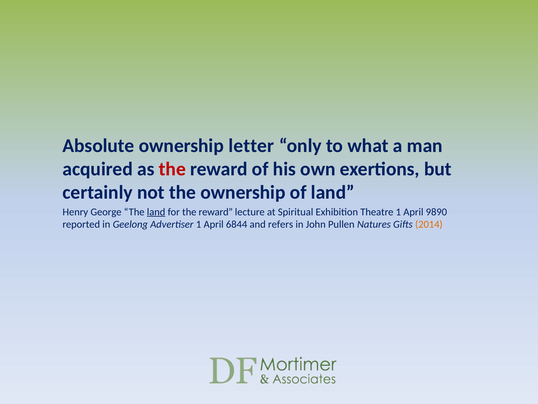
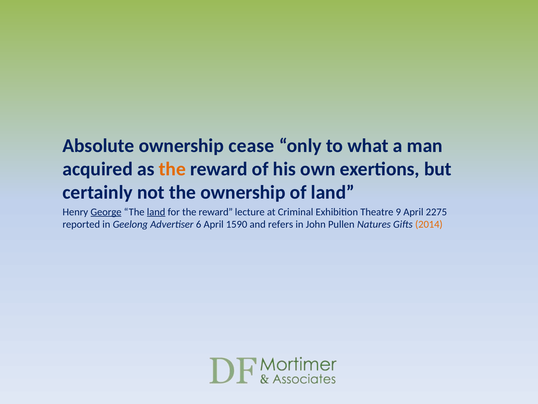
letter: letter -> cease (251, 145)
the colour: red -> orange (172, 169)
George underline: none -> present (106, 212)
Spiritual: Spiritual -> Criminal (296, 212)
Theatre 1: 1 -> 9 (398, 212)
9890: 9890 -> 2275 (436, 212)
Advertiser 1: 1 -> 6 (199, 224)
6844: 6844 -> 1590 (237, 224)
